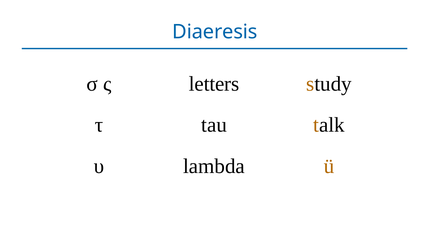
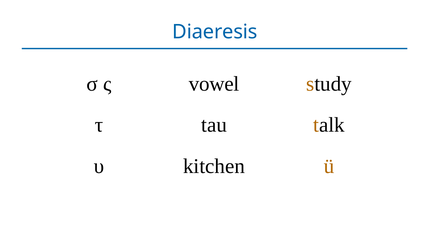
letters: letters -> vowel (214, 84)
lambda: lambda -> kitchen (214, 166)
